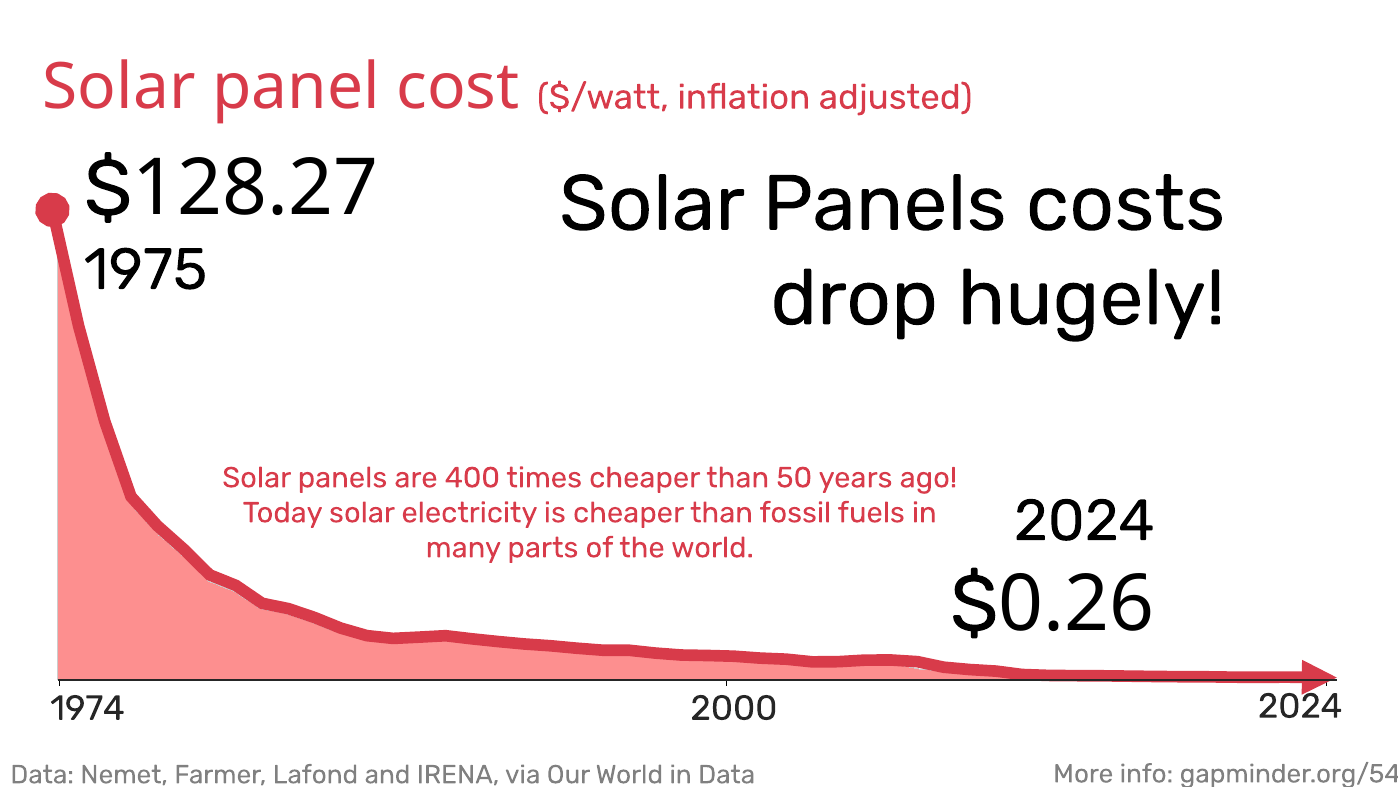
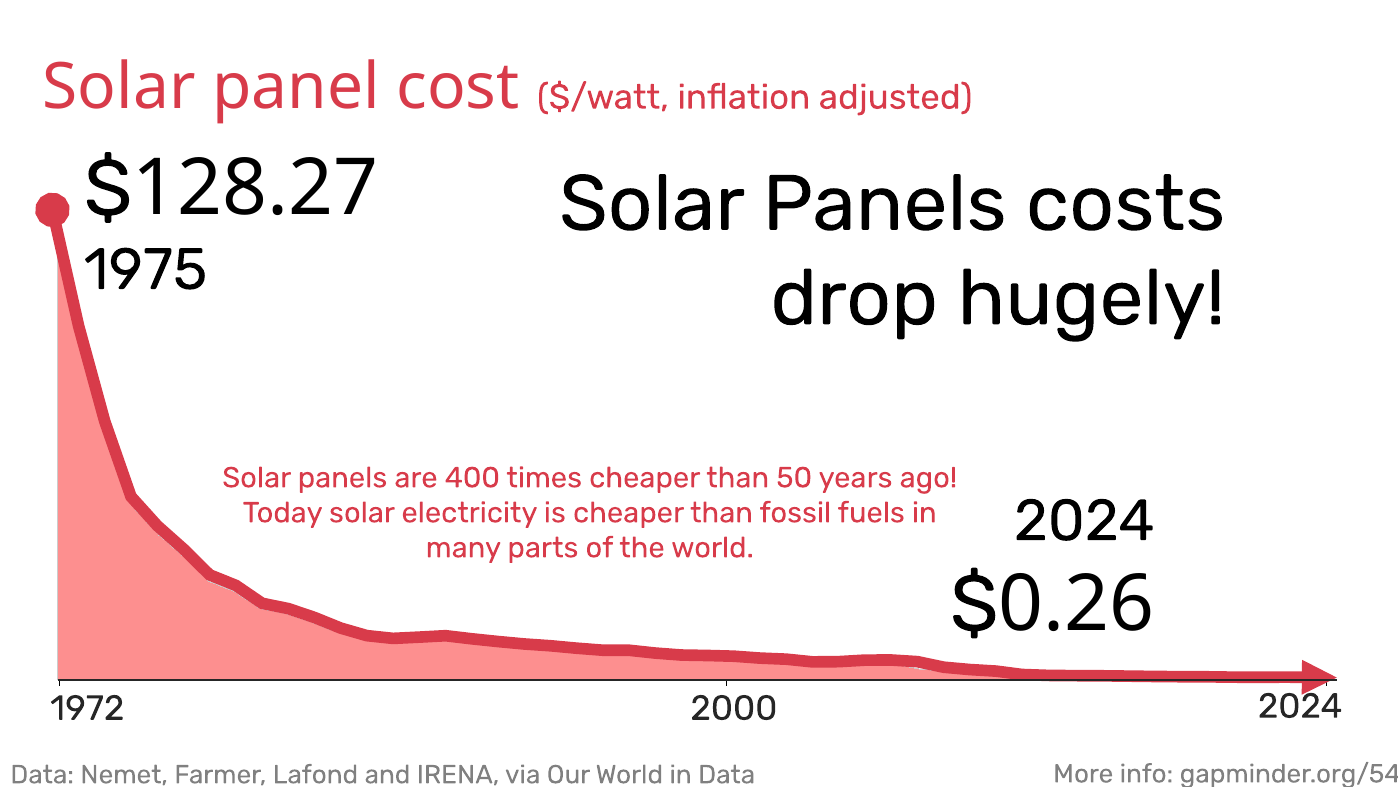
1974: 1974 -> 1972 (87, 708)
